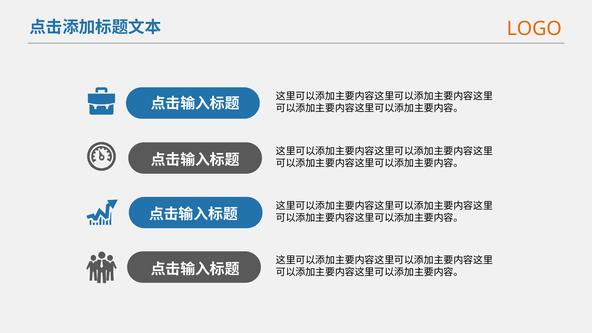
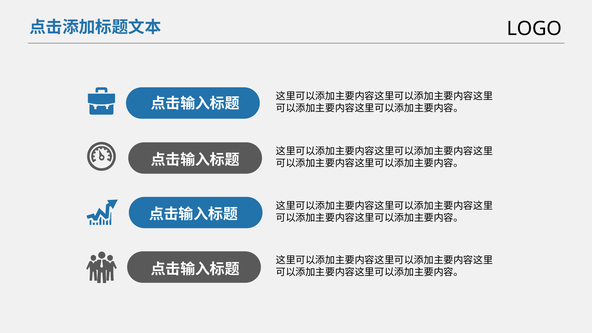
LOGO colour: orange -> black (534, 29)
